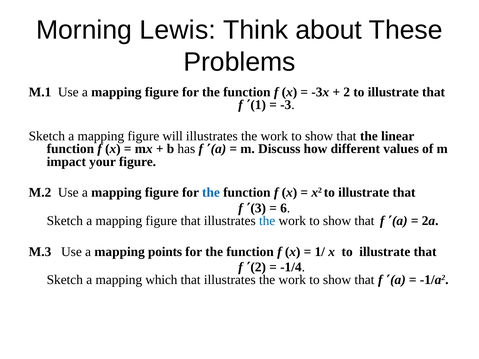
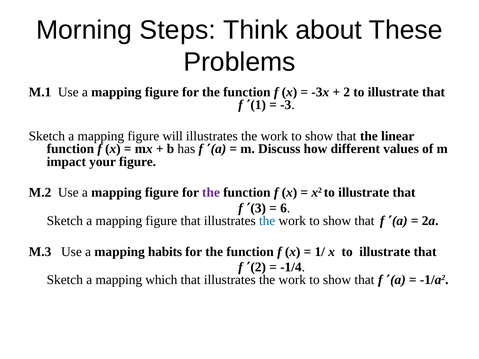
Lewis: Lewis -> Steps (178, 30)
the colour: blue -> purple (211, 193)
points: points -> habits (165, 252)
